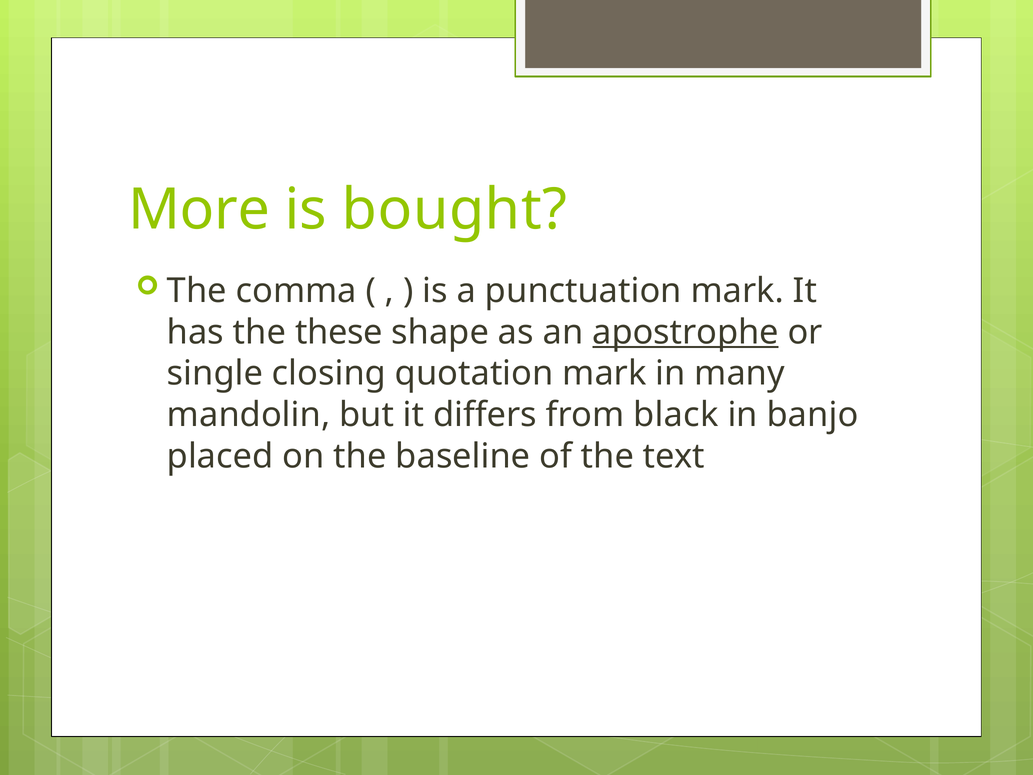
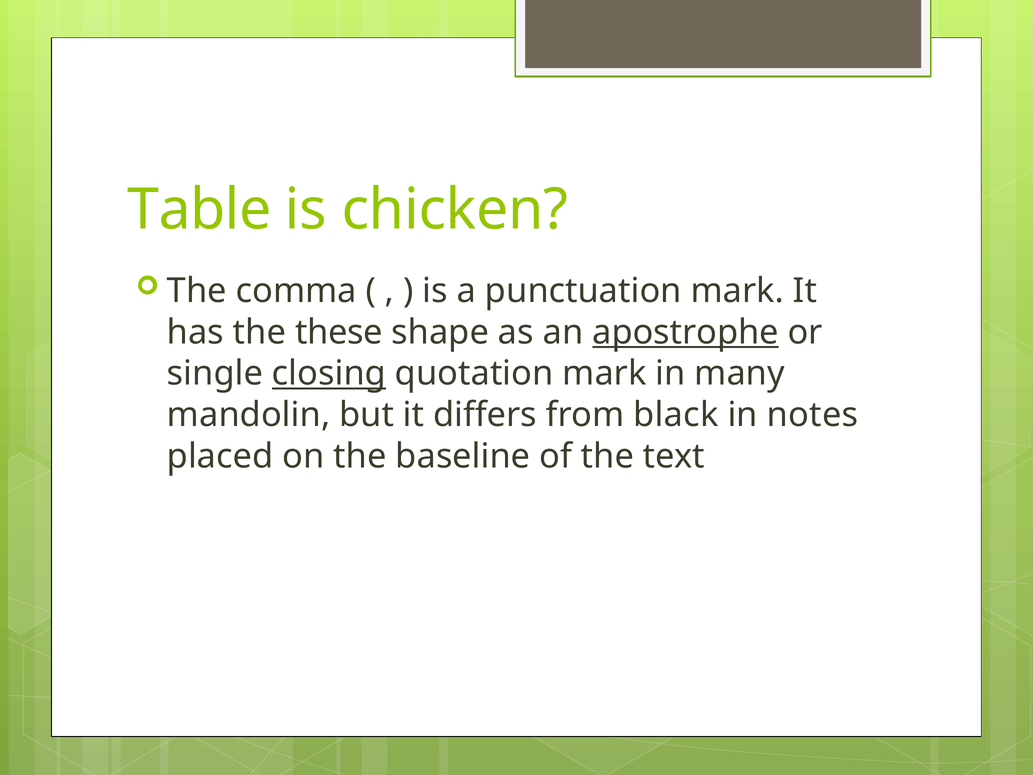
More: More -> Table (199, 210)
bought: bought -> chicken (455, 210)
closing underline: none -> present (329, 373)
banjo: banjo -> notes (812, 415)
